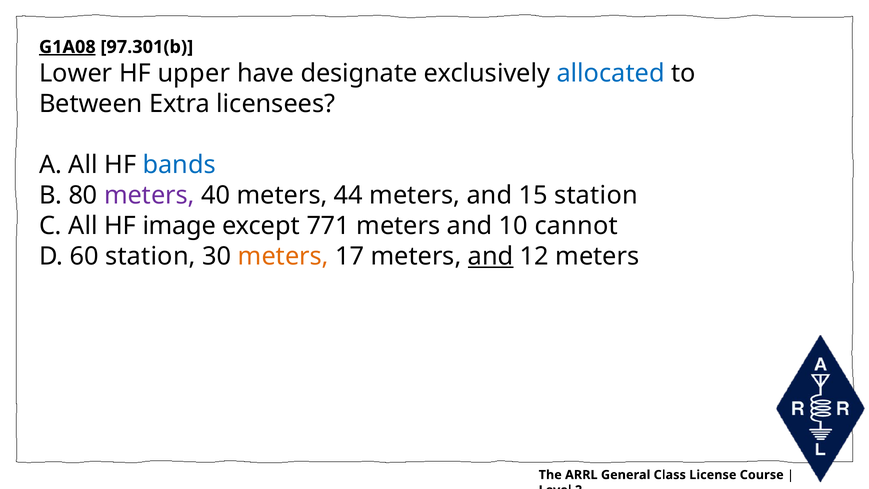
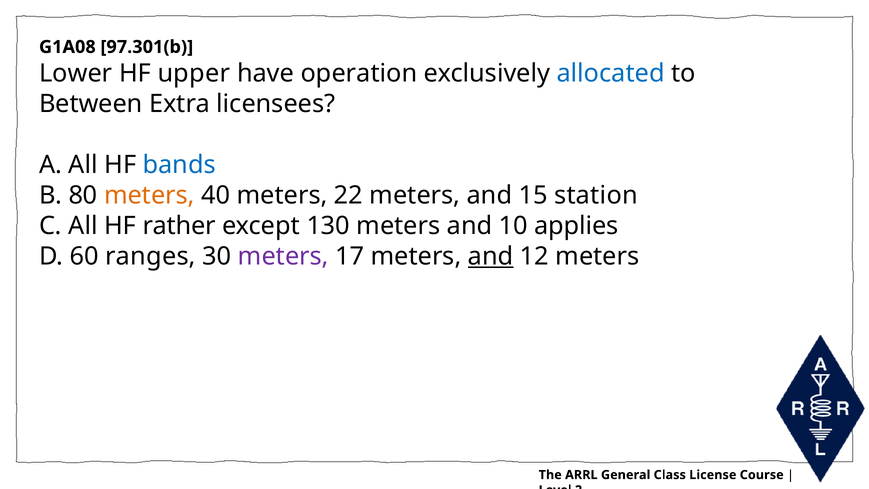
G1A08 underline: present -> none (67, 47)
designate: designate -> operation (359, 74)
meters colour: purple -> orange (149, 195)
44: 44 -> 22 (348, 195)
image: image -> rather (179, 226)
771: 771 -> 130 (328, 226)
cannot: cannot -> applies (576, 226)
60 station: station -> ranges (150, 256)
meters colour: orange -> purple (283, 256)
